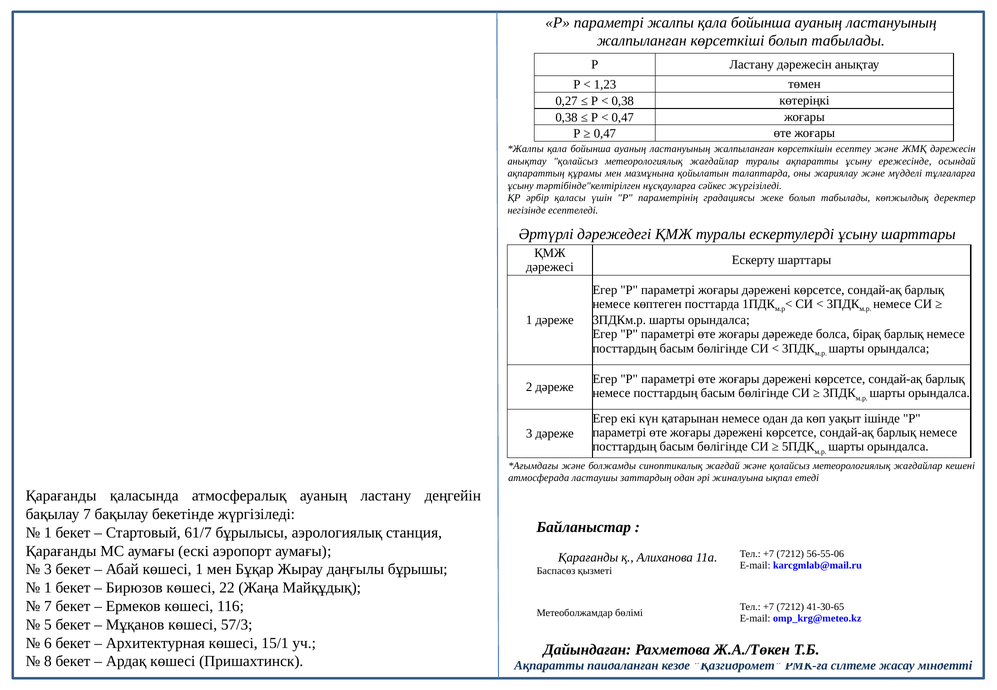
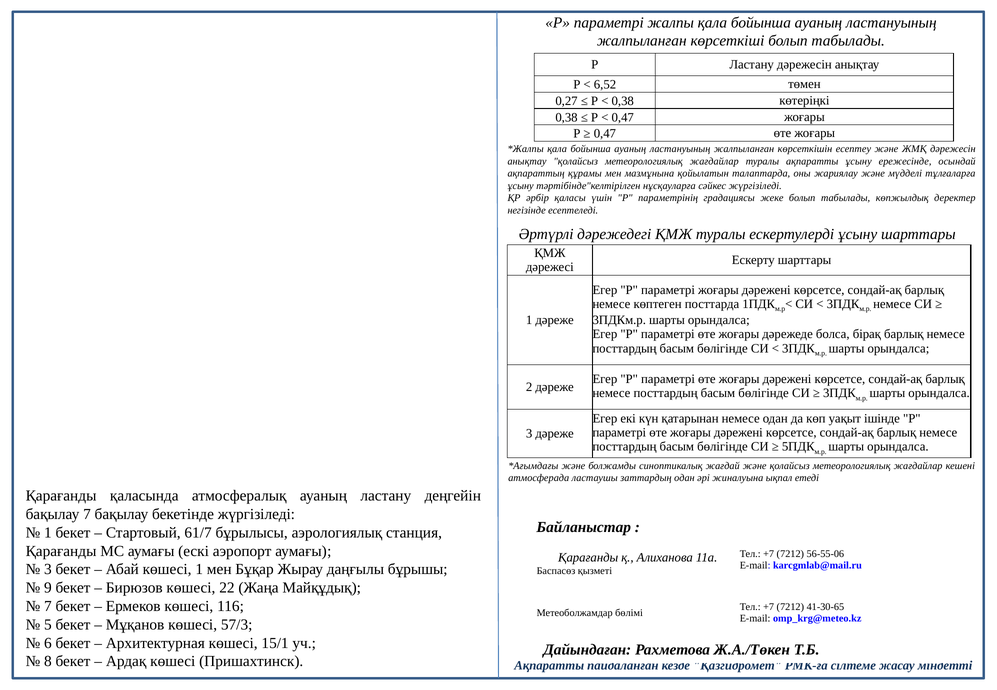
1,23: 1,23 -> 6,52 (605, 84)
1: 1 -> 9 (48, 588)
